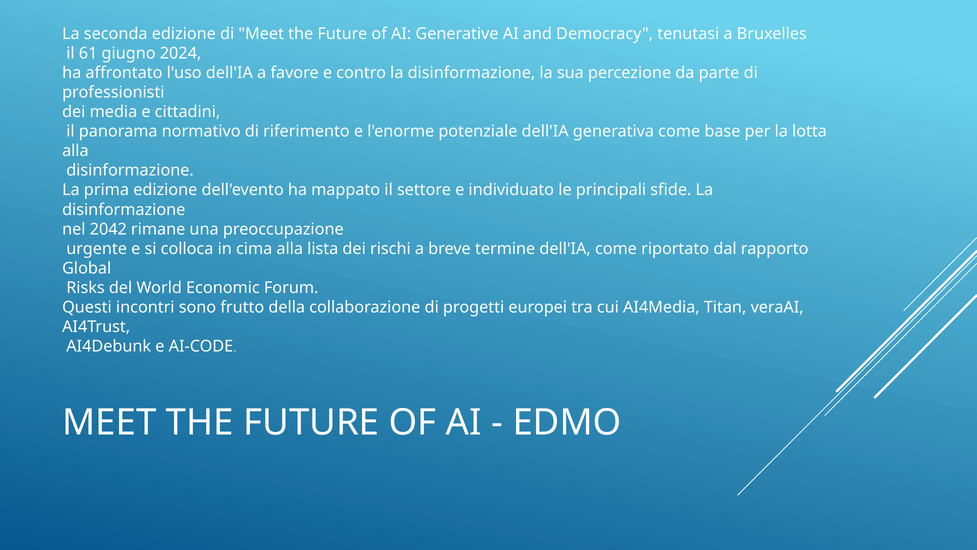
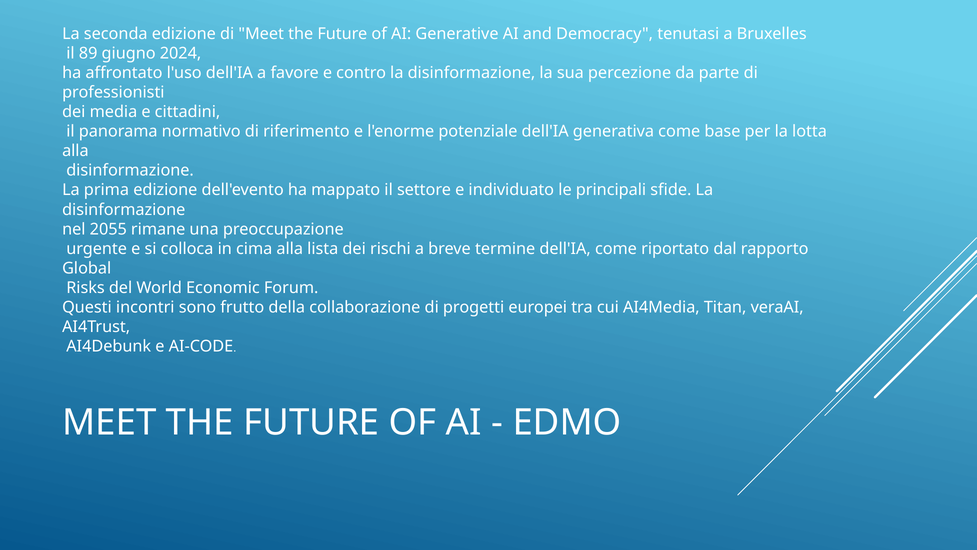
61: 61 -> 89 (88, 53)
2042: 2042 -> 2055 (108, 229)
